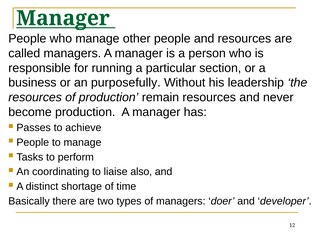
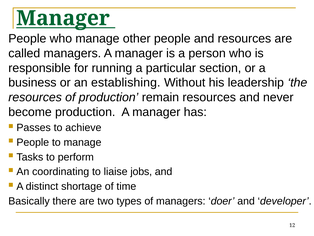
purposefully: purposefully -> establishing (126, 83)
also: also -> jobs (141, 171)
